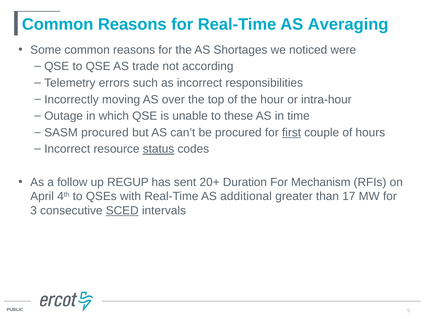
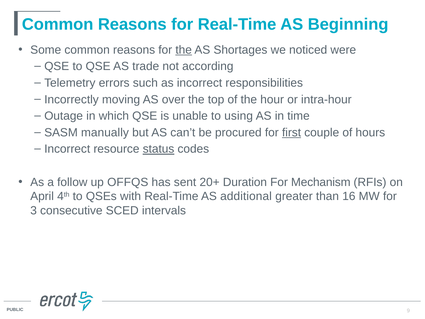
Averaging: Averaging -> Beginning (348, 24)
the underline: none -> present (184, 50)
these: these -> using (239, 116)
SASM procured: procured -> manually (105, 132)
REGUP: REGUP -> OFFQS (128, 182)
17: 17 -> 16 (349, 196)
SCED underline: present -> none (122, 210)
